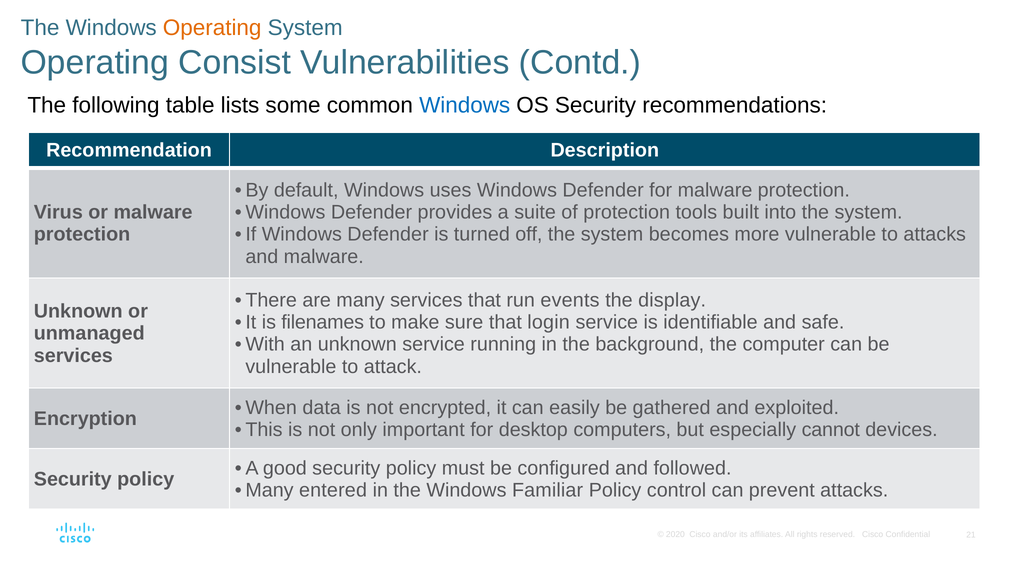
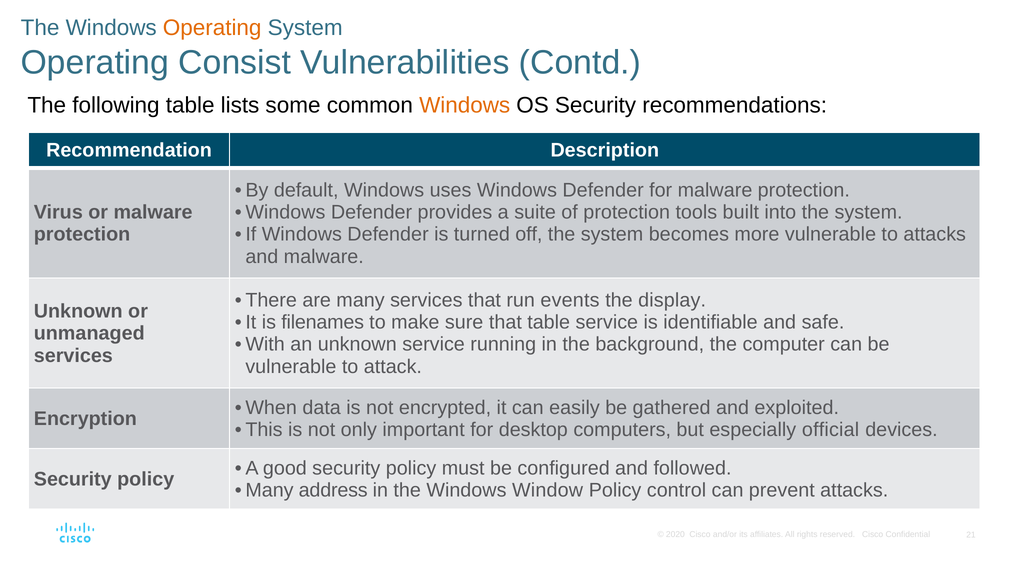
Windows colour: blue -> orange (465, 106)
that login: login -> table (549, 323)
cannot: cannot -> official (831, 430)
entered: entered -> address (333, 491)
Familiar: Familiar -> Window (548, 491)
